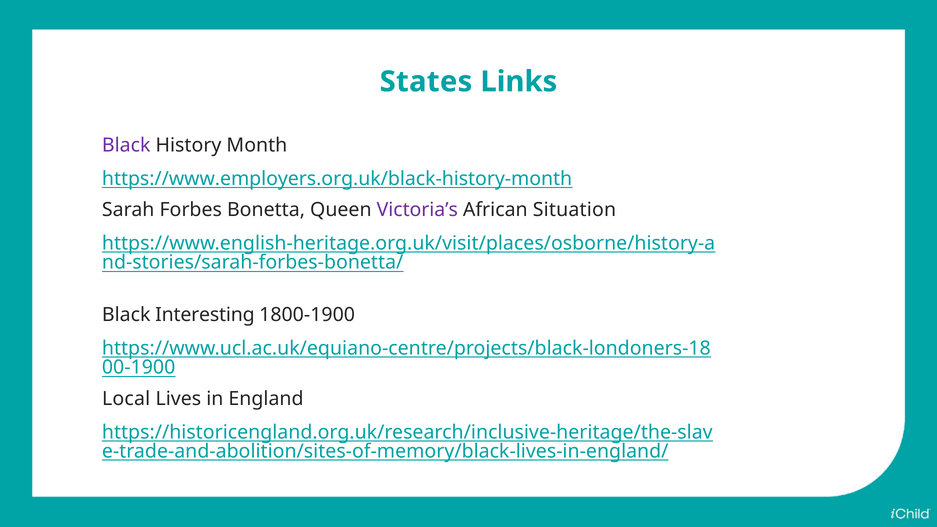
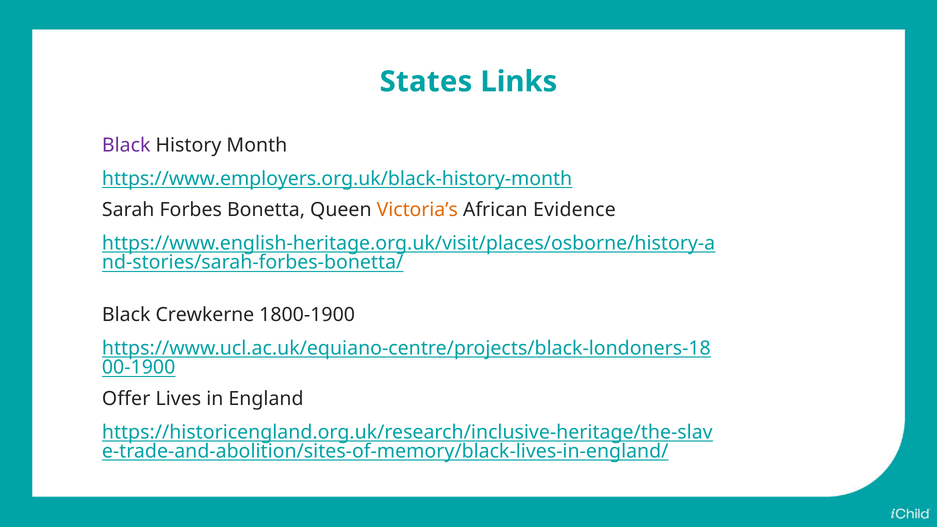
Victoria’s colour: purple -> orange (417, 210)
Situation: Situation -> Evidence (574, 210)
Interesting: Interesting -> Crewkerne (205, 315)
Local: Local -> Offer (126, 399)
